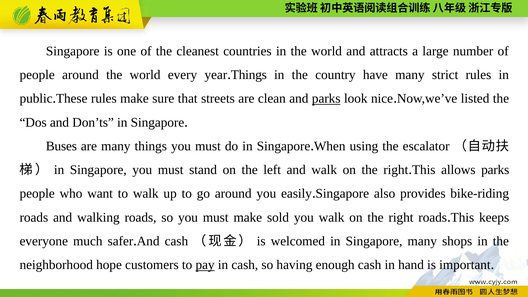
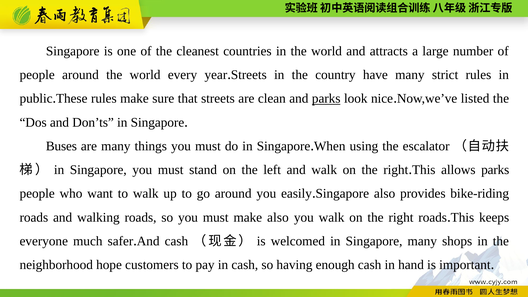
Things: Things -> Streets (249, 75)
make sold: sold -> also (278, 217)
pay underline: present -> none (205, 265)
